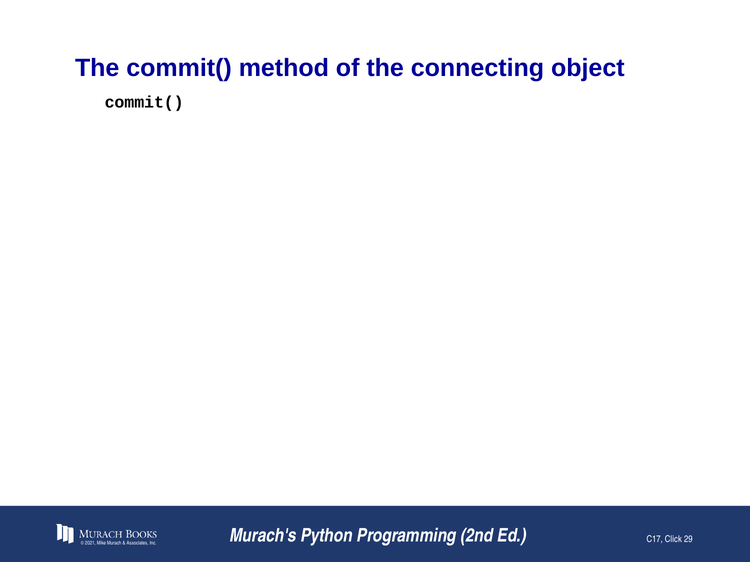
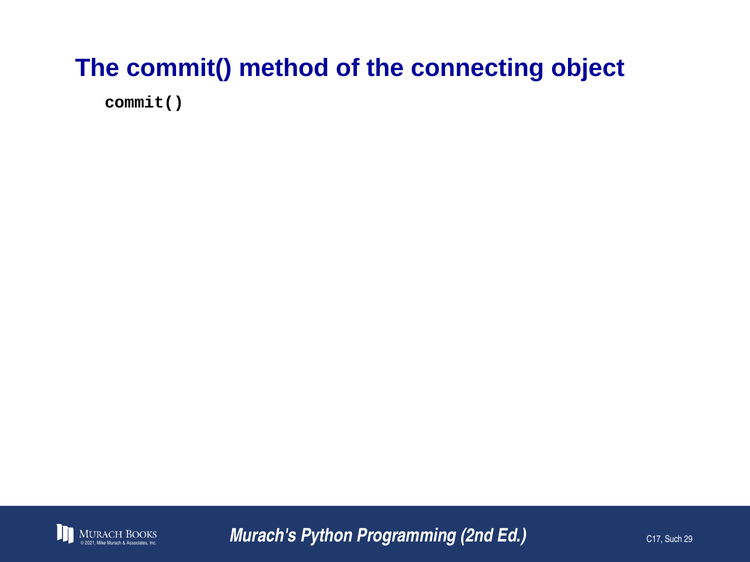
Click: Click -> Such (673, 540)
